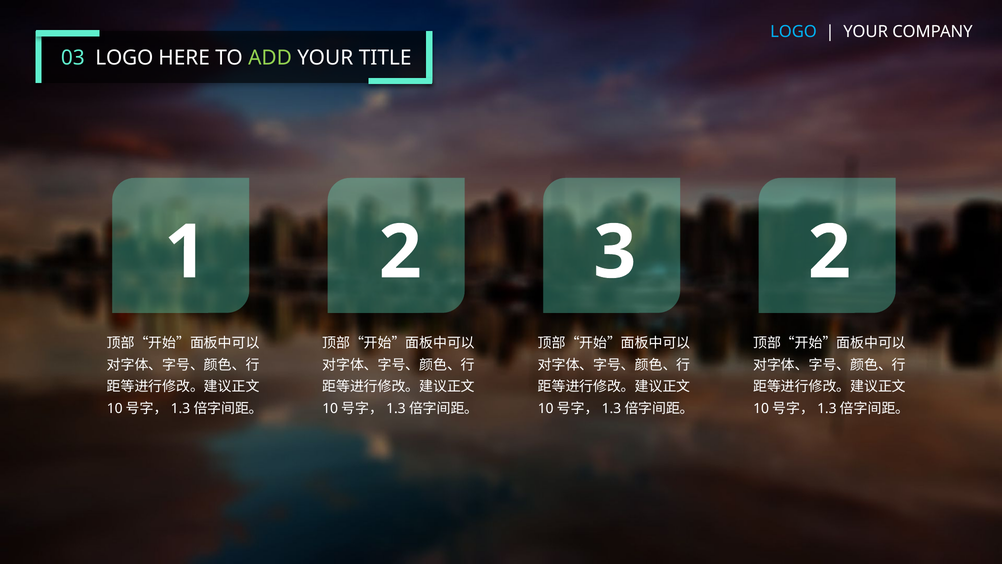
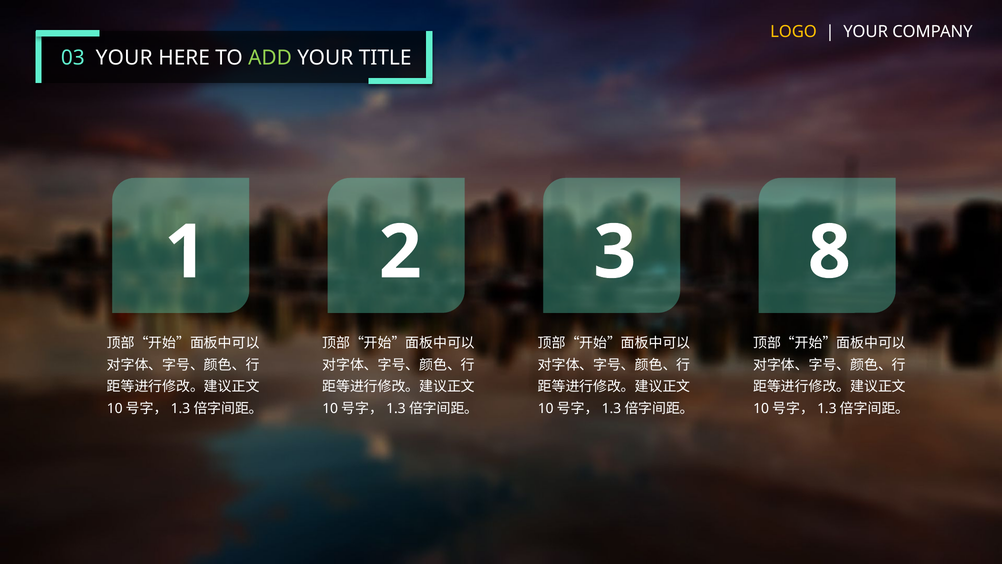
LOGO colour: light blue -> yellow (794, 32)
03 LOGO: LOGO -> YOUR (124, 58)
3 2: 2 -> 8 (829, 252)
